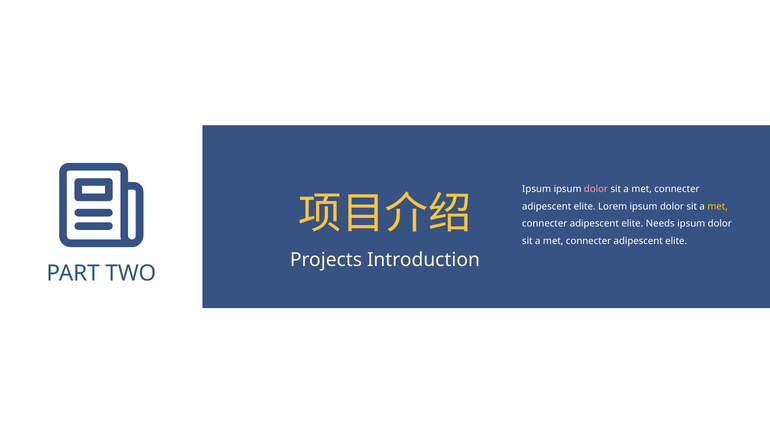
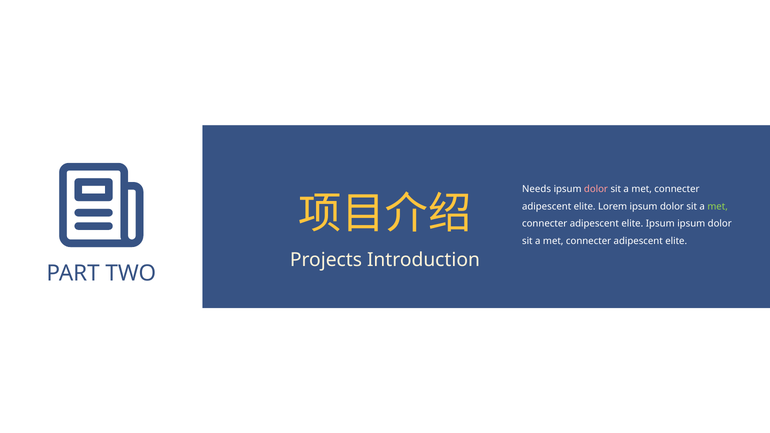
Ipsum: Ipsum -> Needs (537, 189)
met colour: yellow -> light green (718, 207)
elite Needs: Needs -> Ipsum (660, 224)
